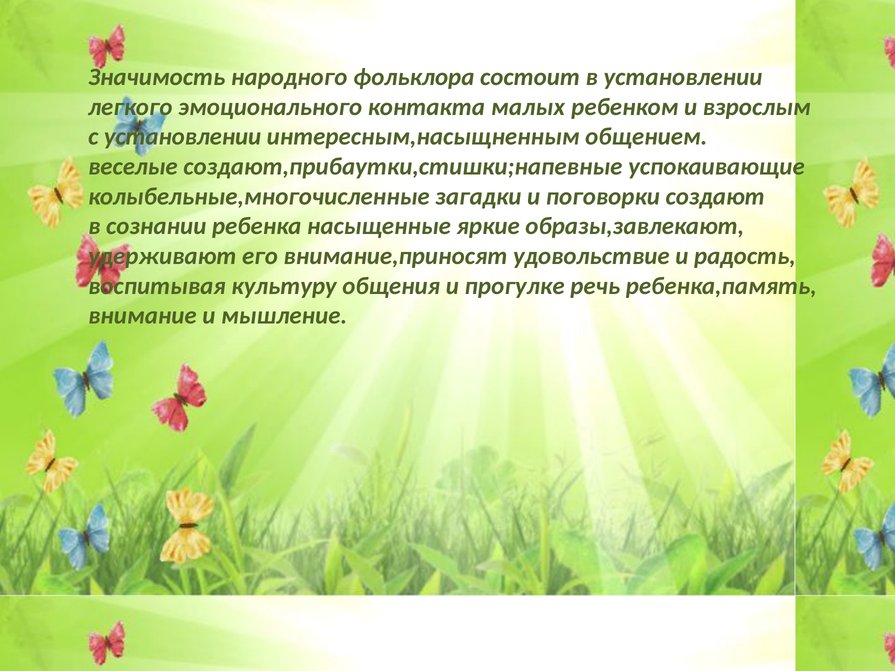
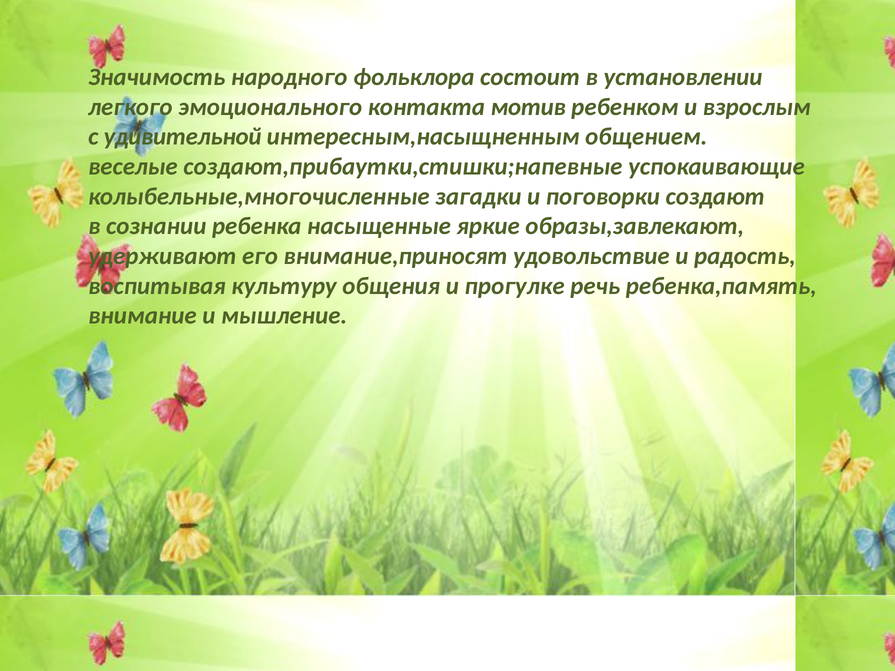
малых: малых -> мотив (528, 107)
с установлении: установлении -> удивительной (183, 137)
